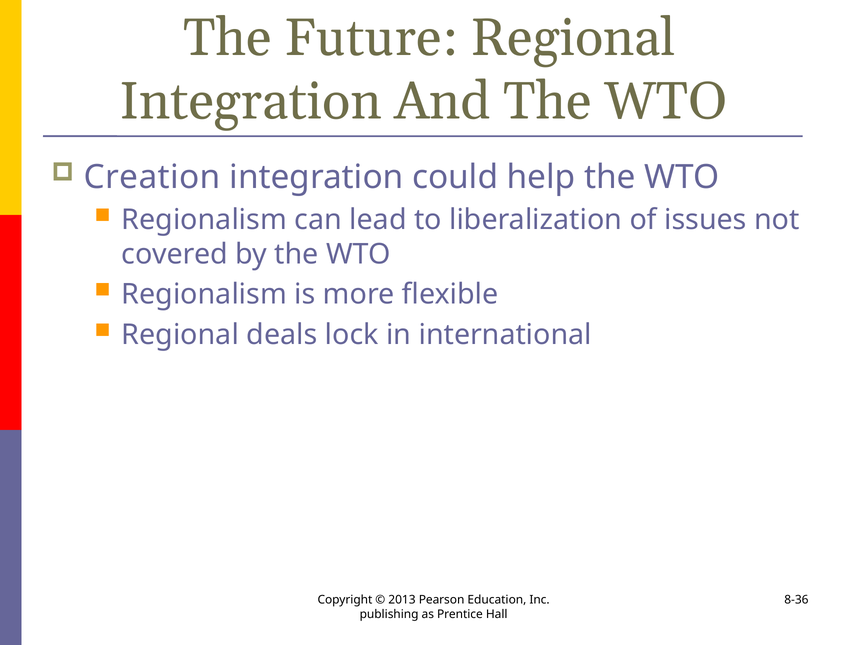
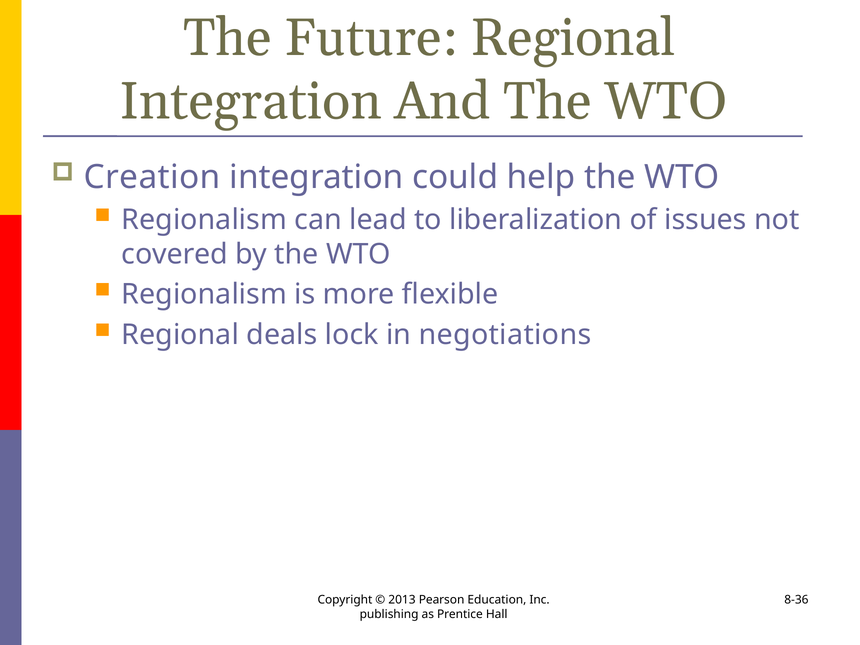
international: international -> negotiations (505, 335)
